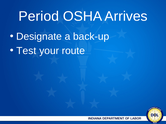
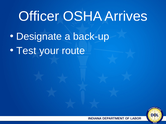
Period: Period -> Officer (39, 16)
